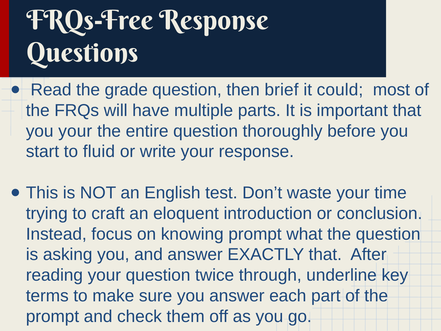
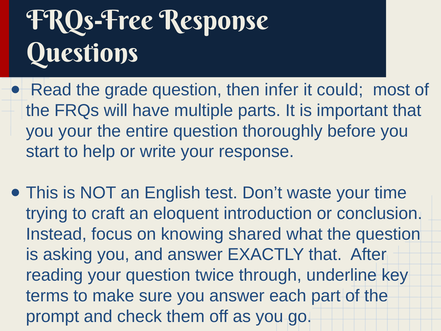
brief: brief -> infer (282, 90)
fluid: fluid -> help (99, 152)
knowing prompt: prompt -> shared (255, 234)
